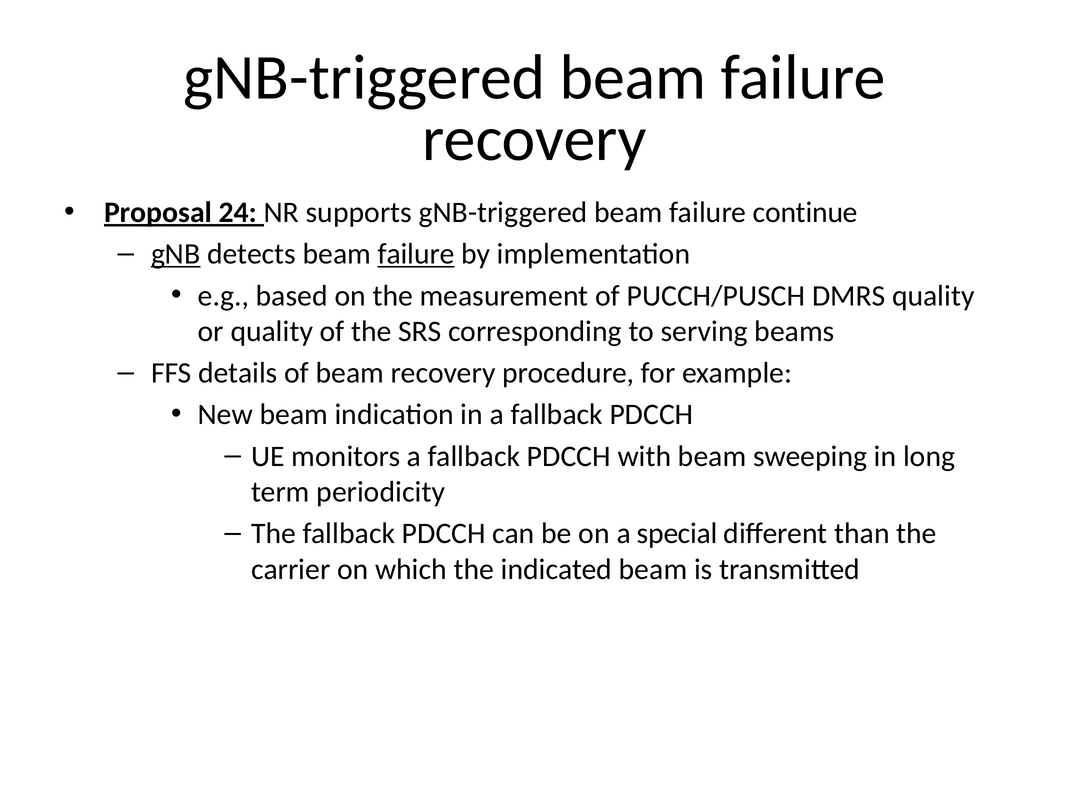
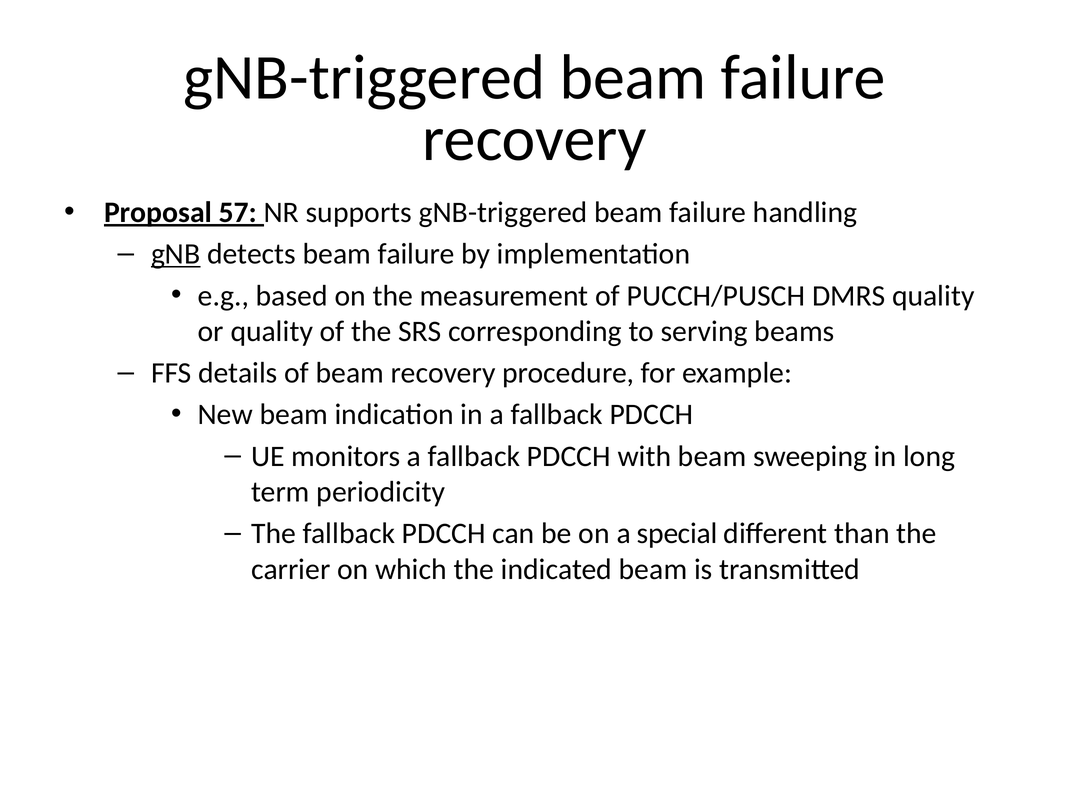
24: 24 -> 57 (238, 212)
continue: continue -> handling (805, 212)
failure underline: present -> none (416, 254)
